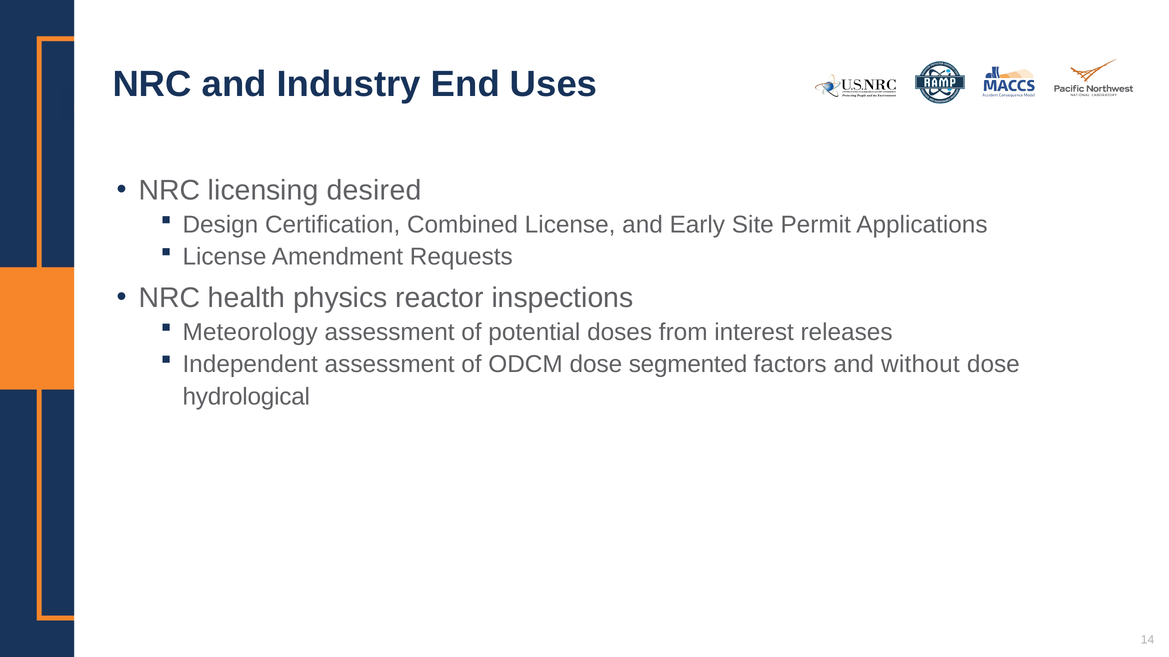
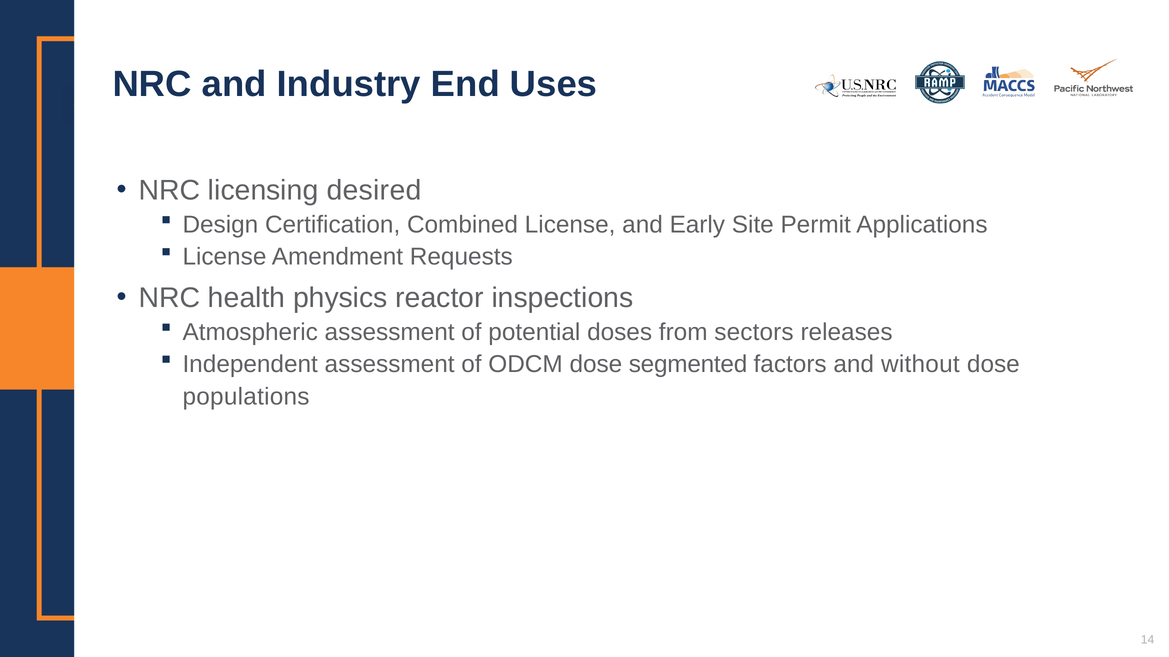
Meteorology: Meteorology -> Atmospheric (250, 333)
interest: interest -> sectors (754, 333)
hydrological: hydrological -> populations (246, 397)
